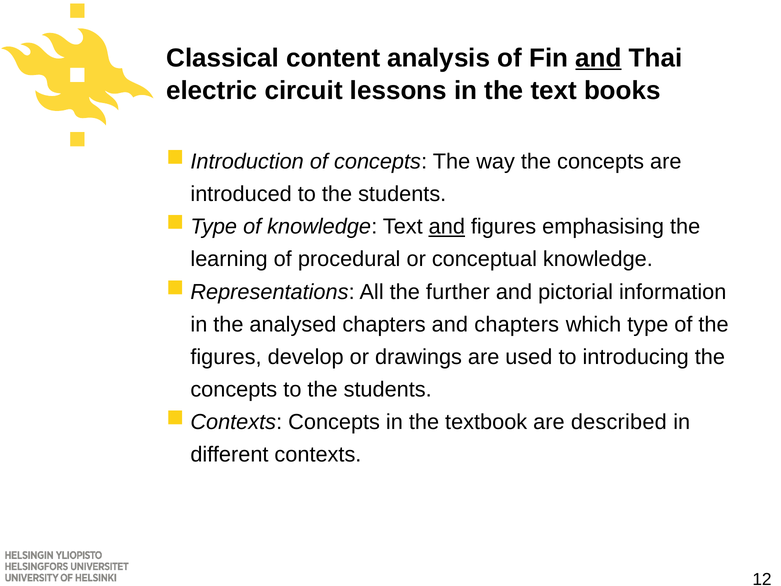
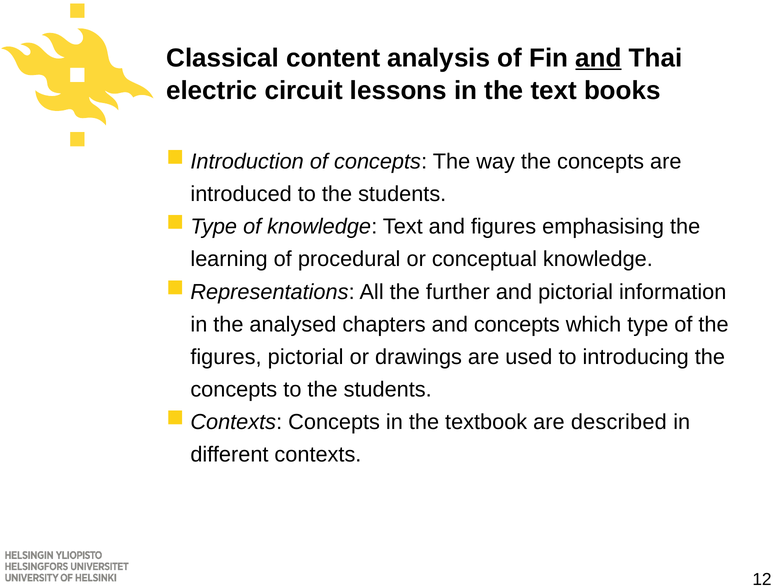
and underline: present -> none (447, 227)
and chapters: chapters -> concepts (517, 324)
figures develop: develop -> pictorial (306, 357)
